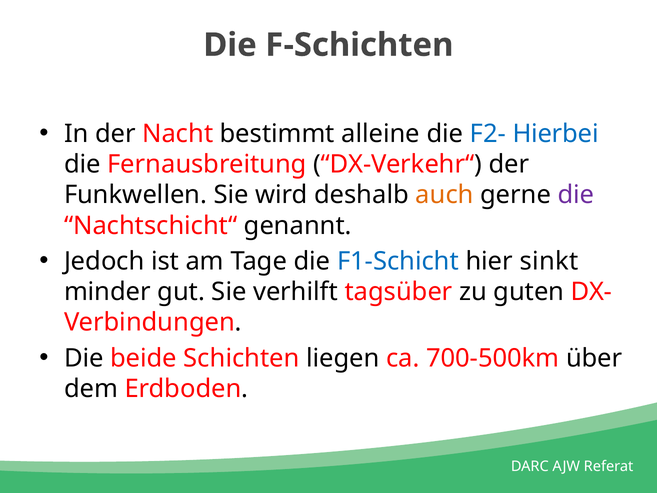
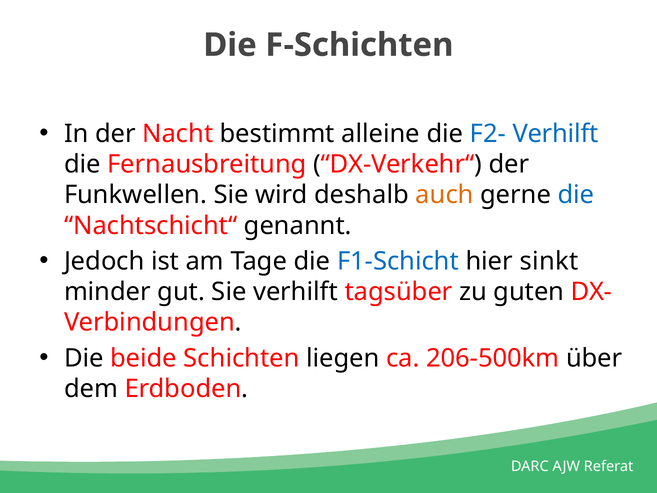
F2- Hierbei: Hierbei -> Verhilft (556, 134)
die colour: purple -> blue (576, 195)
700-500km: 700-500km -> 206-500km (493, 358)
